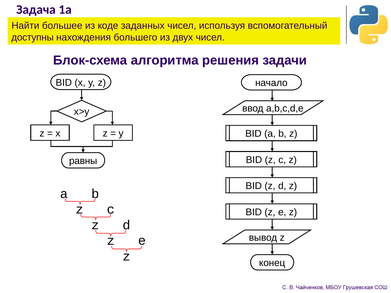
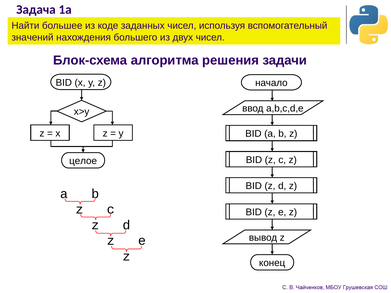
доступны: доступны -> значений (33, 37)
равны: равны -> целое (83, 161)
